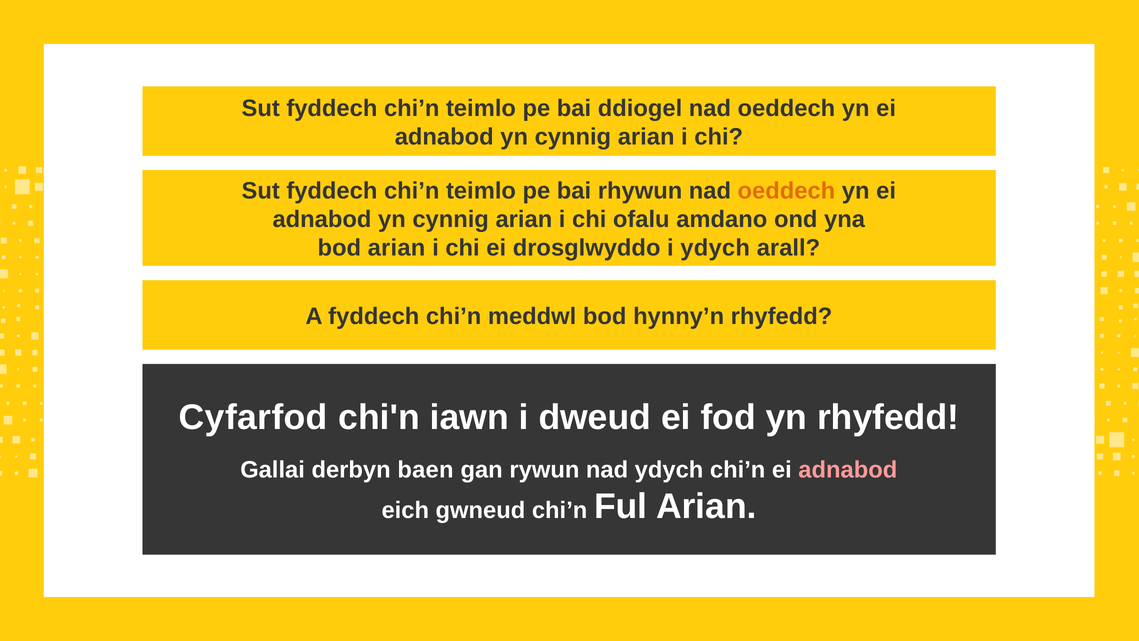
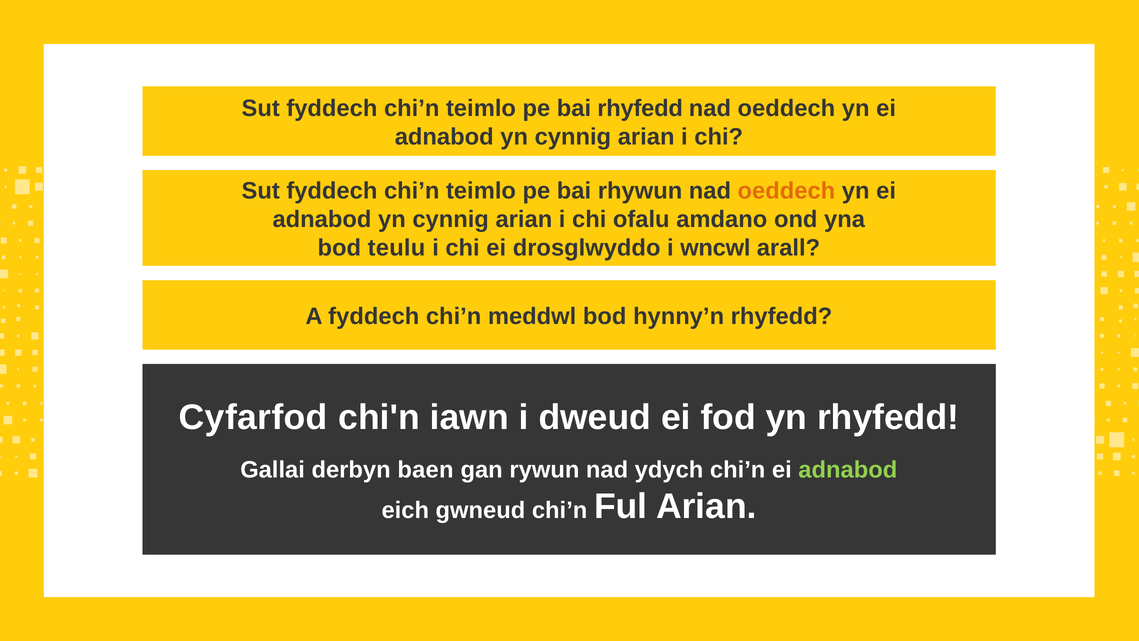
bai ddiogel: ddiogel -> rhyfedd (640, 108)
bod arian: arian -> teulu (396, 248)
i ydych: ydych -> wncwl (715, 248)
adnabod colour: pink -> light green (848, 470)
